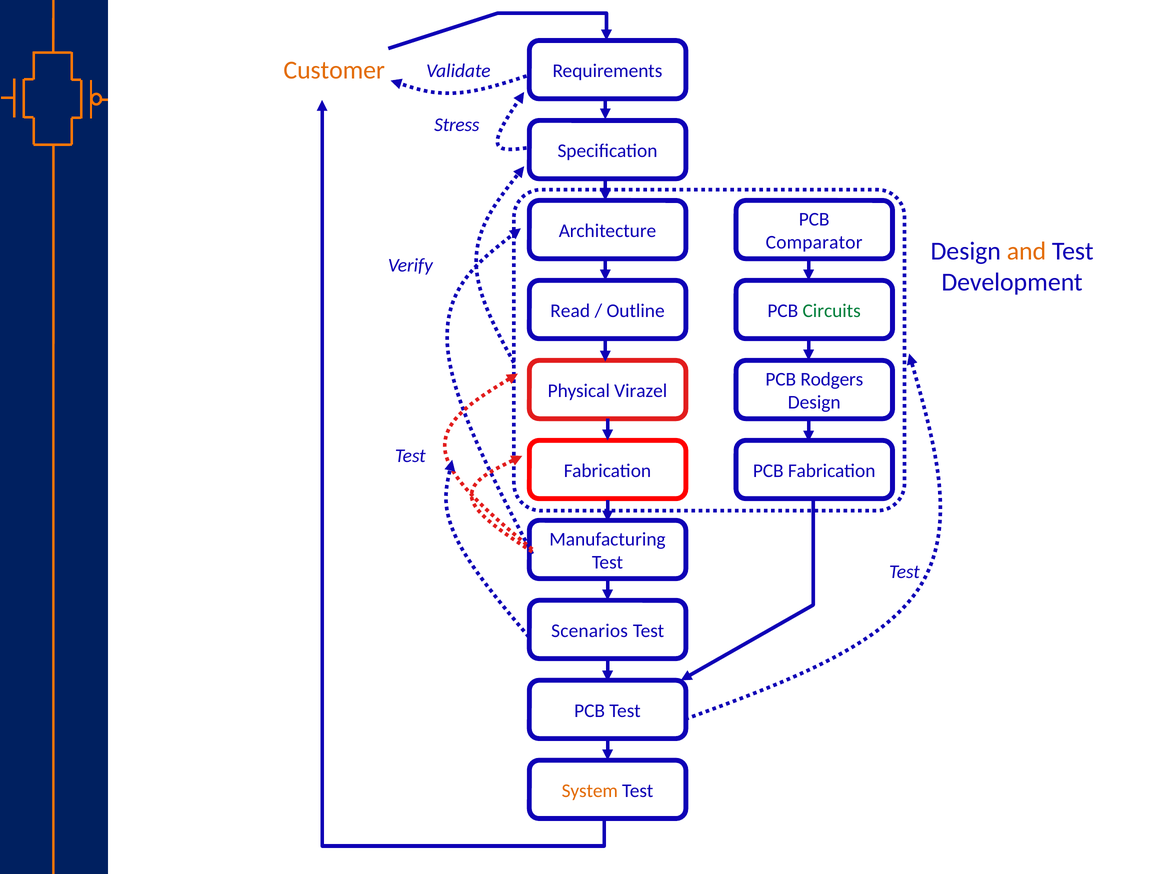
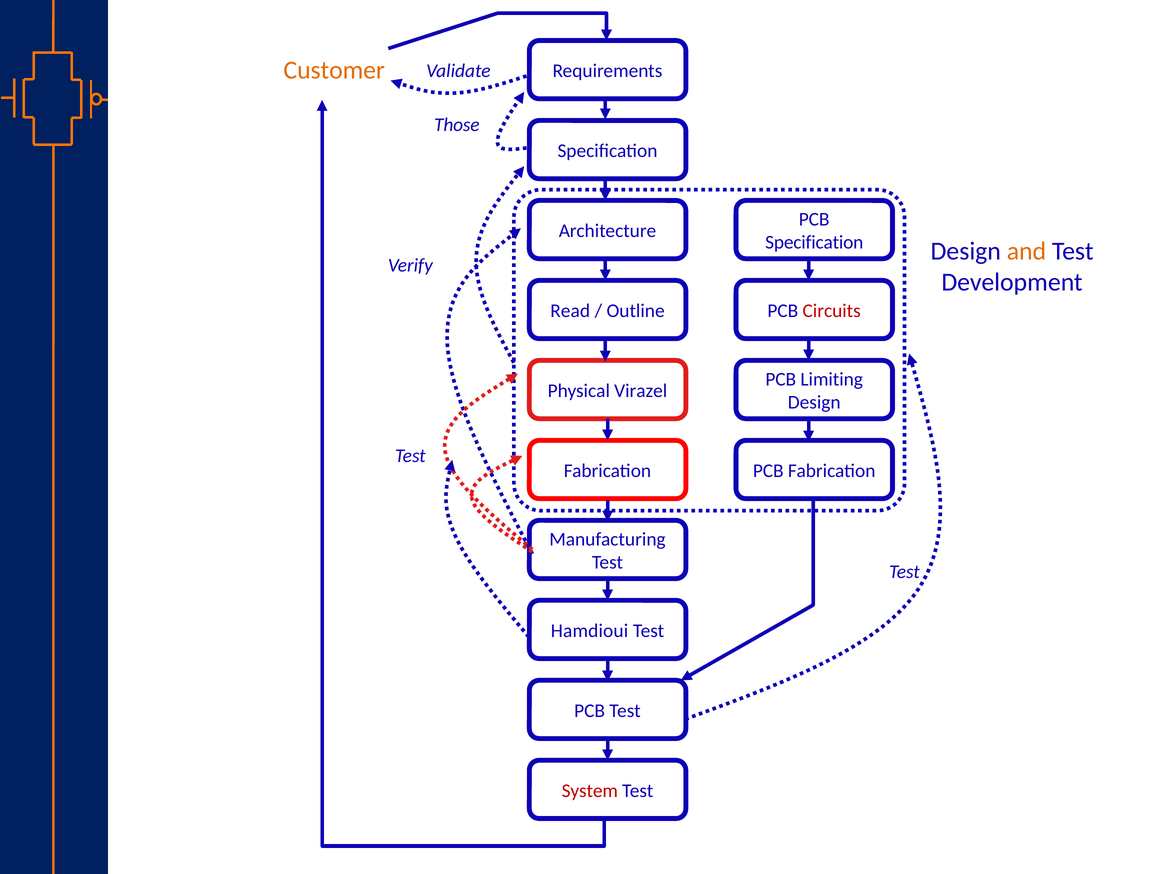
Stress: Stress -> Those (457, 125)
Comparator: Comparator -> Specification (814, 242)
Circuits colour: green -> red (832, 311)
Rodgers: Rodgers -> Limiting (832, 379)
Scenarios: Scenarios -> Hamdioui (590, 631)
System colour: orange -> red (590, 790)
